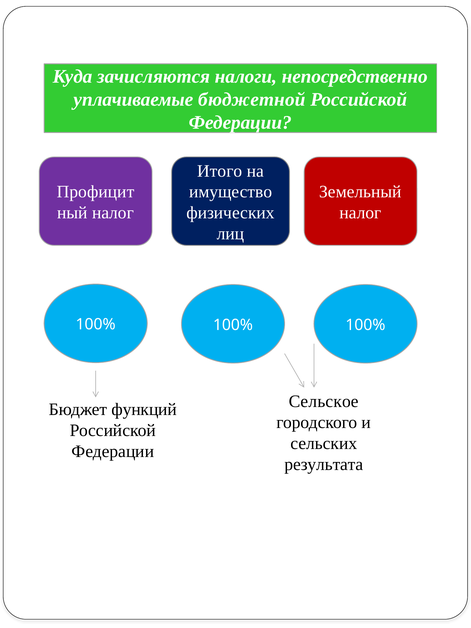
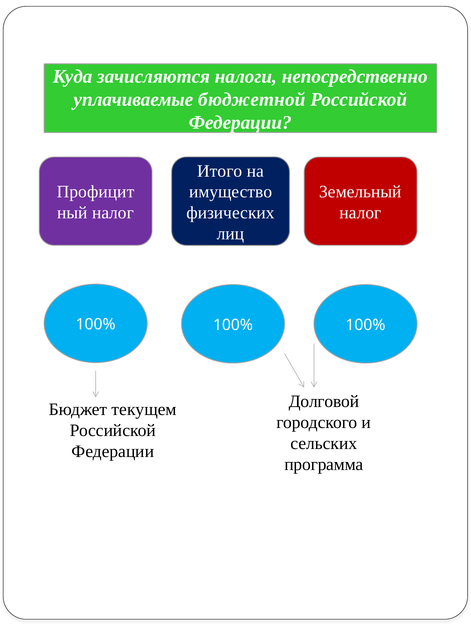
Сельское: Сельское -> Долговой (324, 402)
функций: функций -> текущем (144, 410)
результата: результата -> программа (324, 464)
